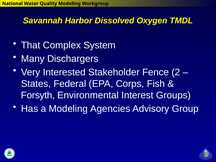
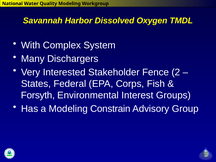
That: That -> With (31, 45)
Agencies: Agencies -> Constrain (110, 109)
